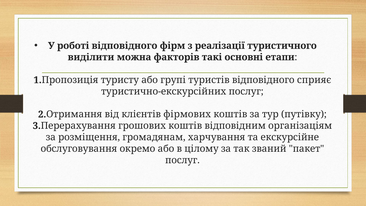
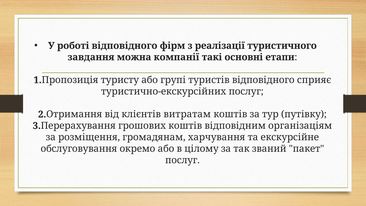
виділити: виділити -> завдання (91, 57)
факторів: факторів -> компанії (177, 57)
фірмових: фірмових -> витратам (187, 114)
